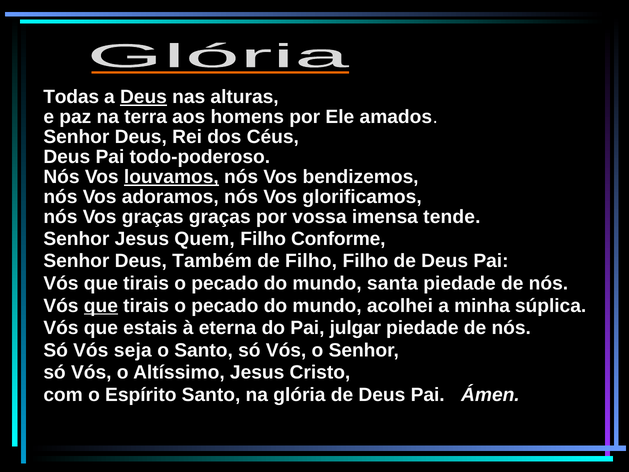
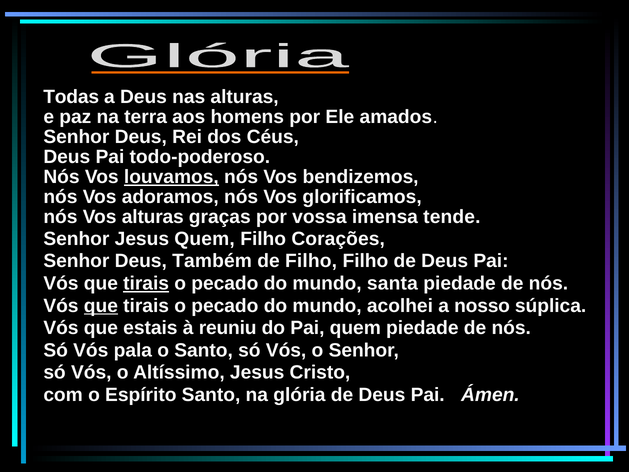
Deus underline: present -> none (143, 97)
Vos graças: graças -> alturas (153, 217)
Conforme: Conforme -> Corações (338, 239)
tirais underline: none -> present (146, 283)
minha: minha -> nosso (482, 306)
eterna: eterna -> reuniu (228, 328)
Pai julgar: julgar -> quem (355, 328)
seja: seja -> pala (133, 350)
